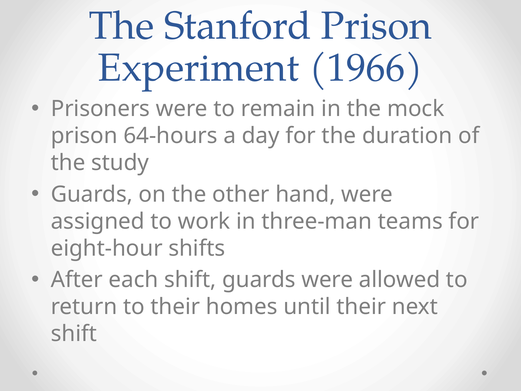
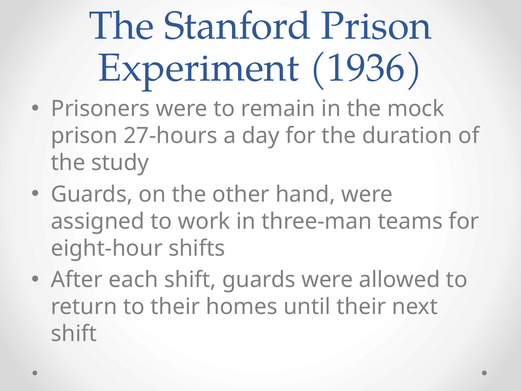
1966: 1966 -> 1936 (366, 68)
64-hours: 64-hours -> 27-hours (170, 136)
